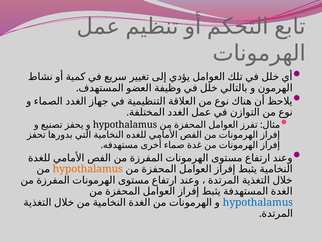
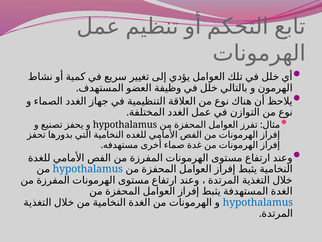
hypothalamus colour: orange -> blue (88, 169)
